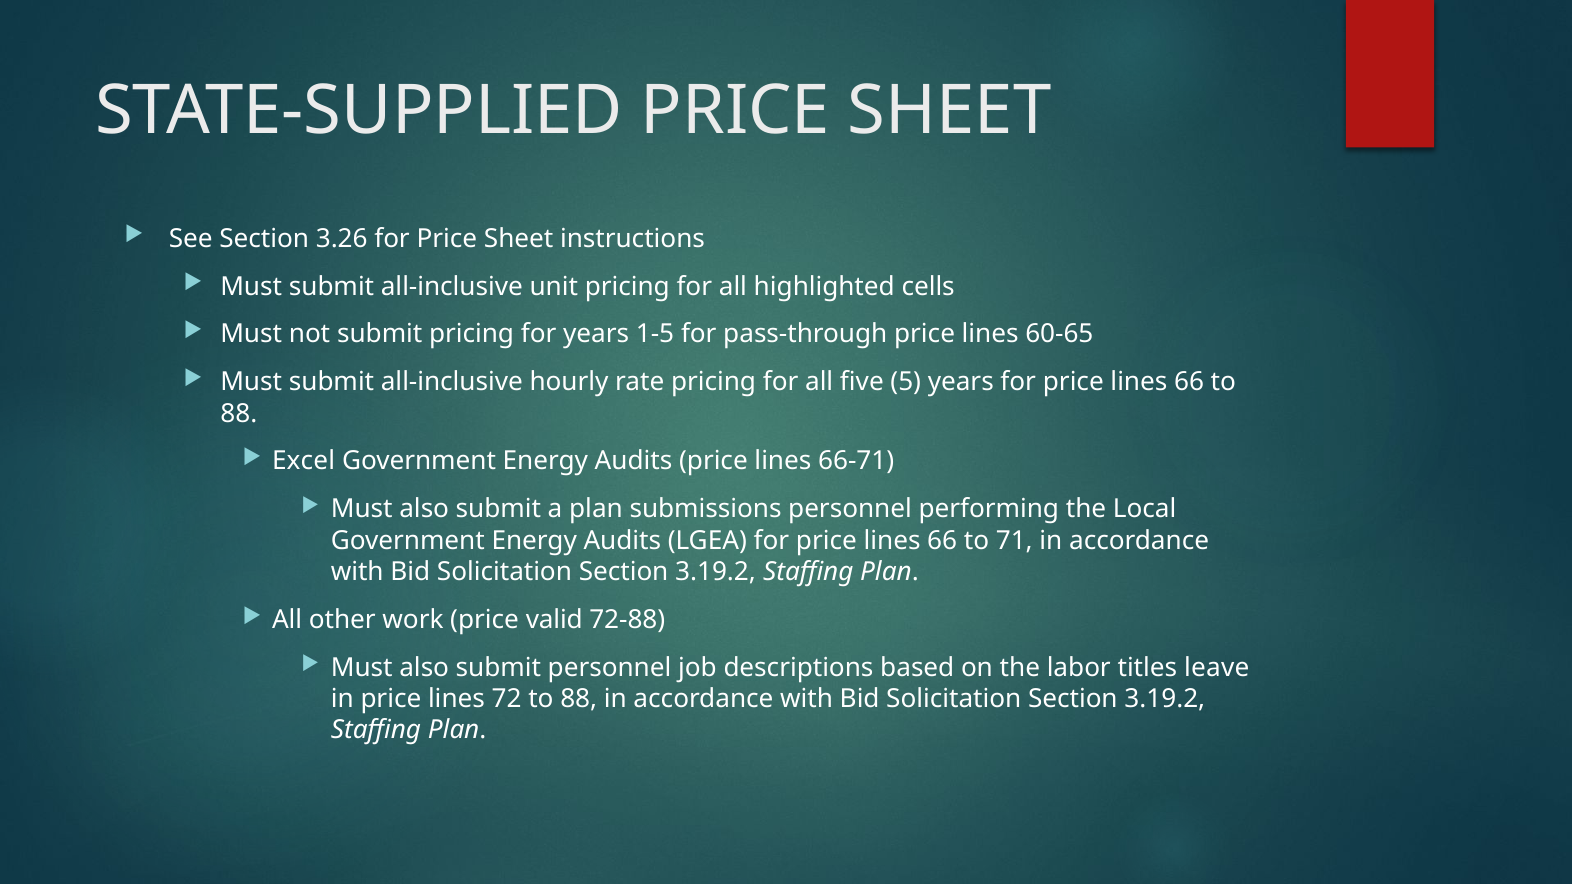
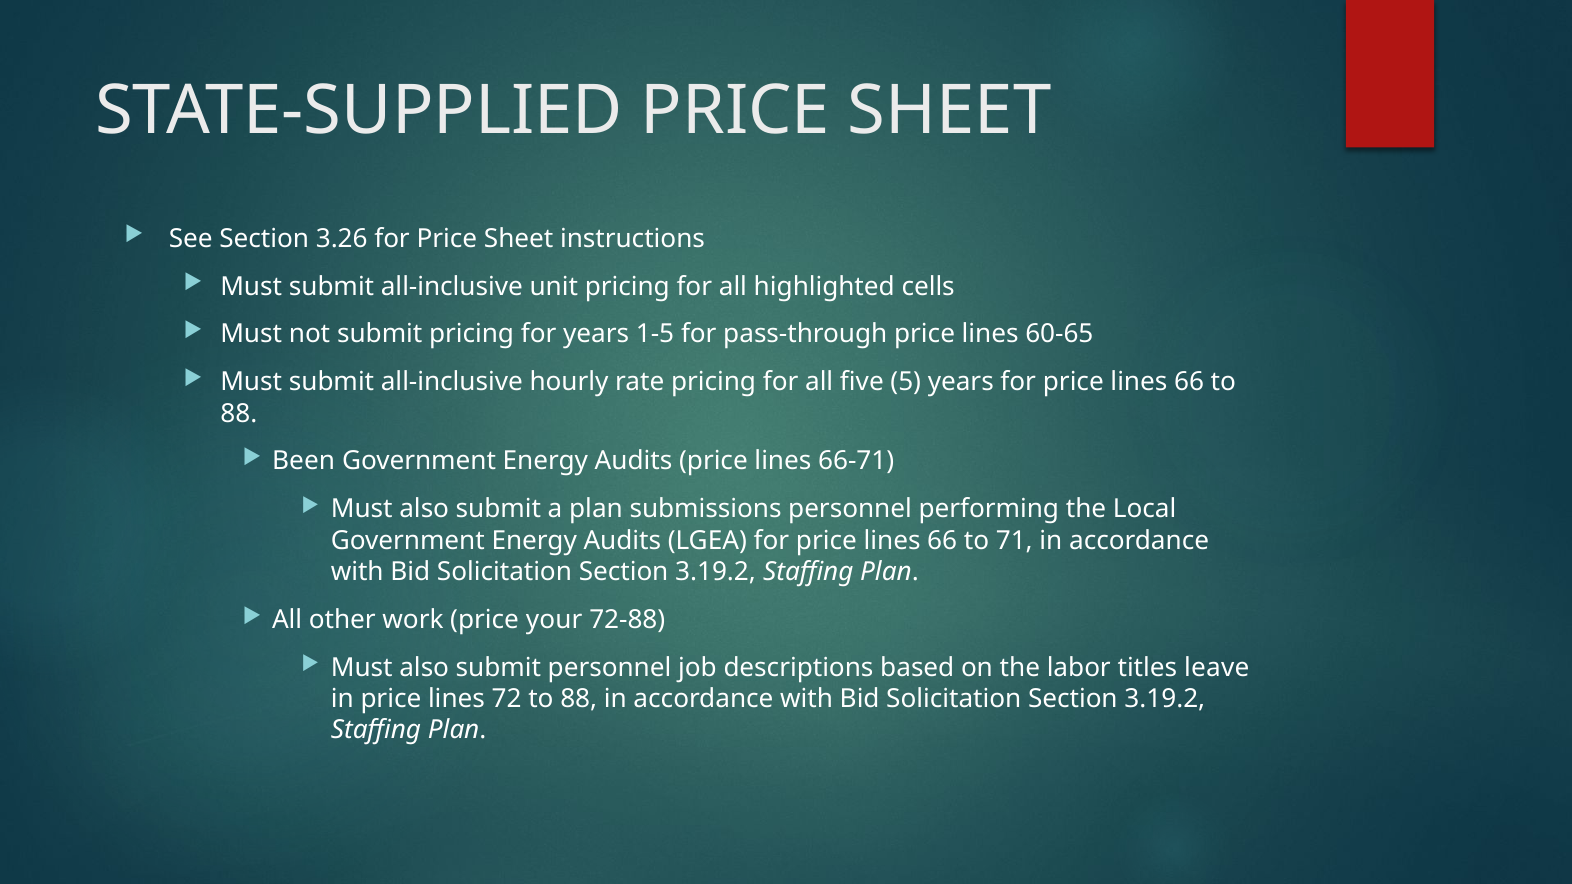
Excel: Excel -> Been (304, 461)
valid: valid -> your (554, 620)
